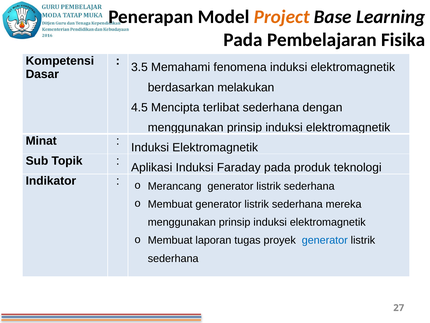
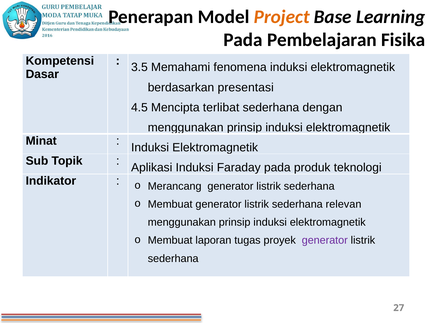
melakukan: melakukan -> presentasi (246, 87)
mereka: mereka -> relevan (344, 204)
generator colour: blue -> purple (325, 240)
